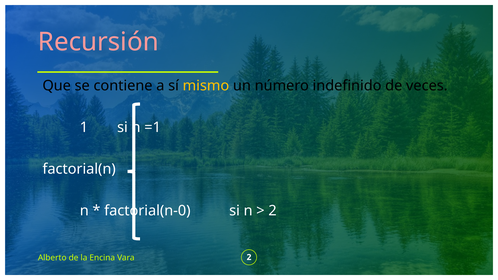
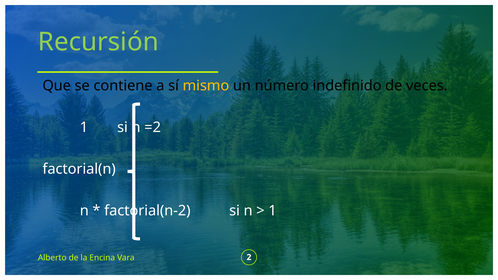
Recursión colour: pink -> light green (98, 42)
=1: =1 -> =2 (153, 127)
factorial(n-0: factorial(n-0 -> factorial(n-2 (147, 211)
2: 2 -> 1 (273, 211)
